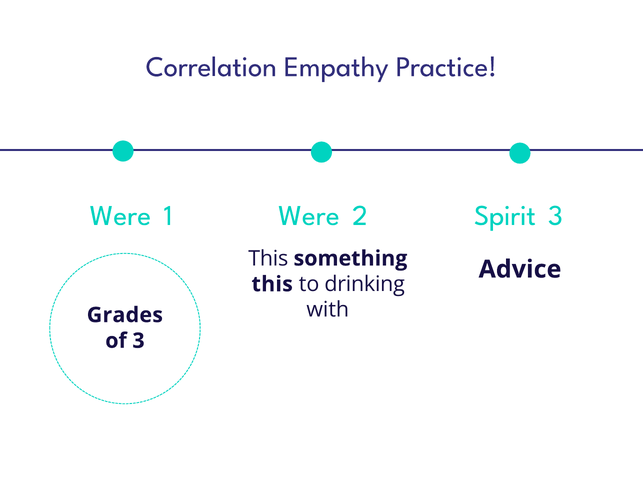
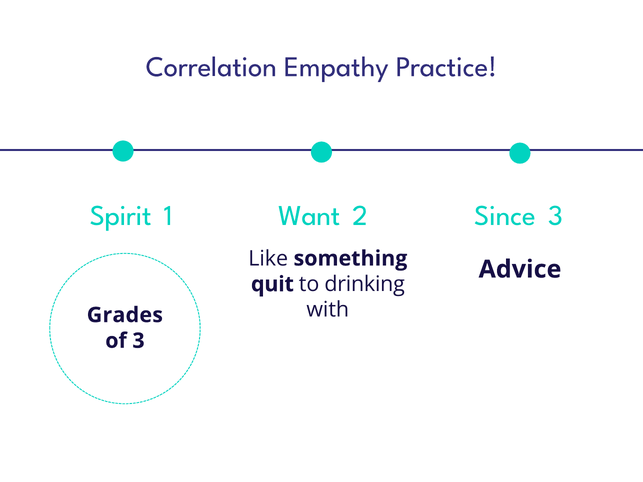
Were: Were -> Spirit (121, 216)
1 Were: Were -> Want (309, 216)
Spirit: Spirit -> Since (505, 216)
This: This -> Like (268, 259)
this: this -> quit (272, 284)
